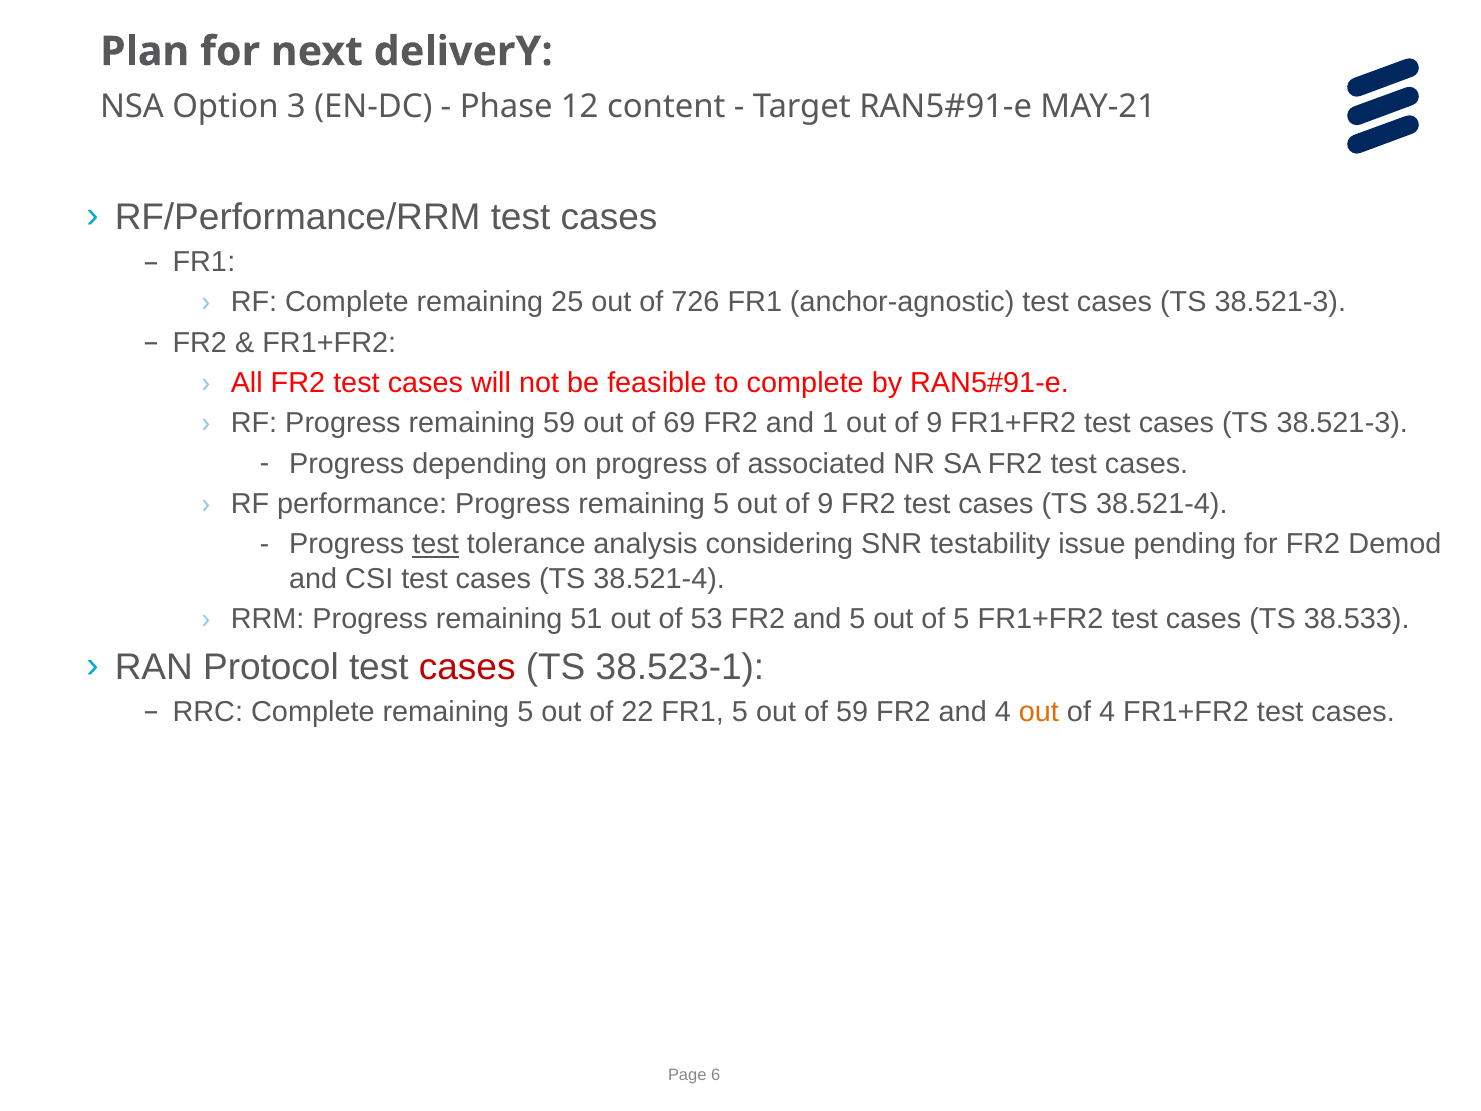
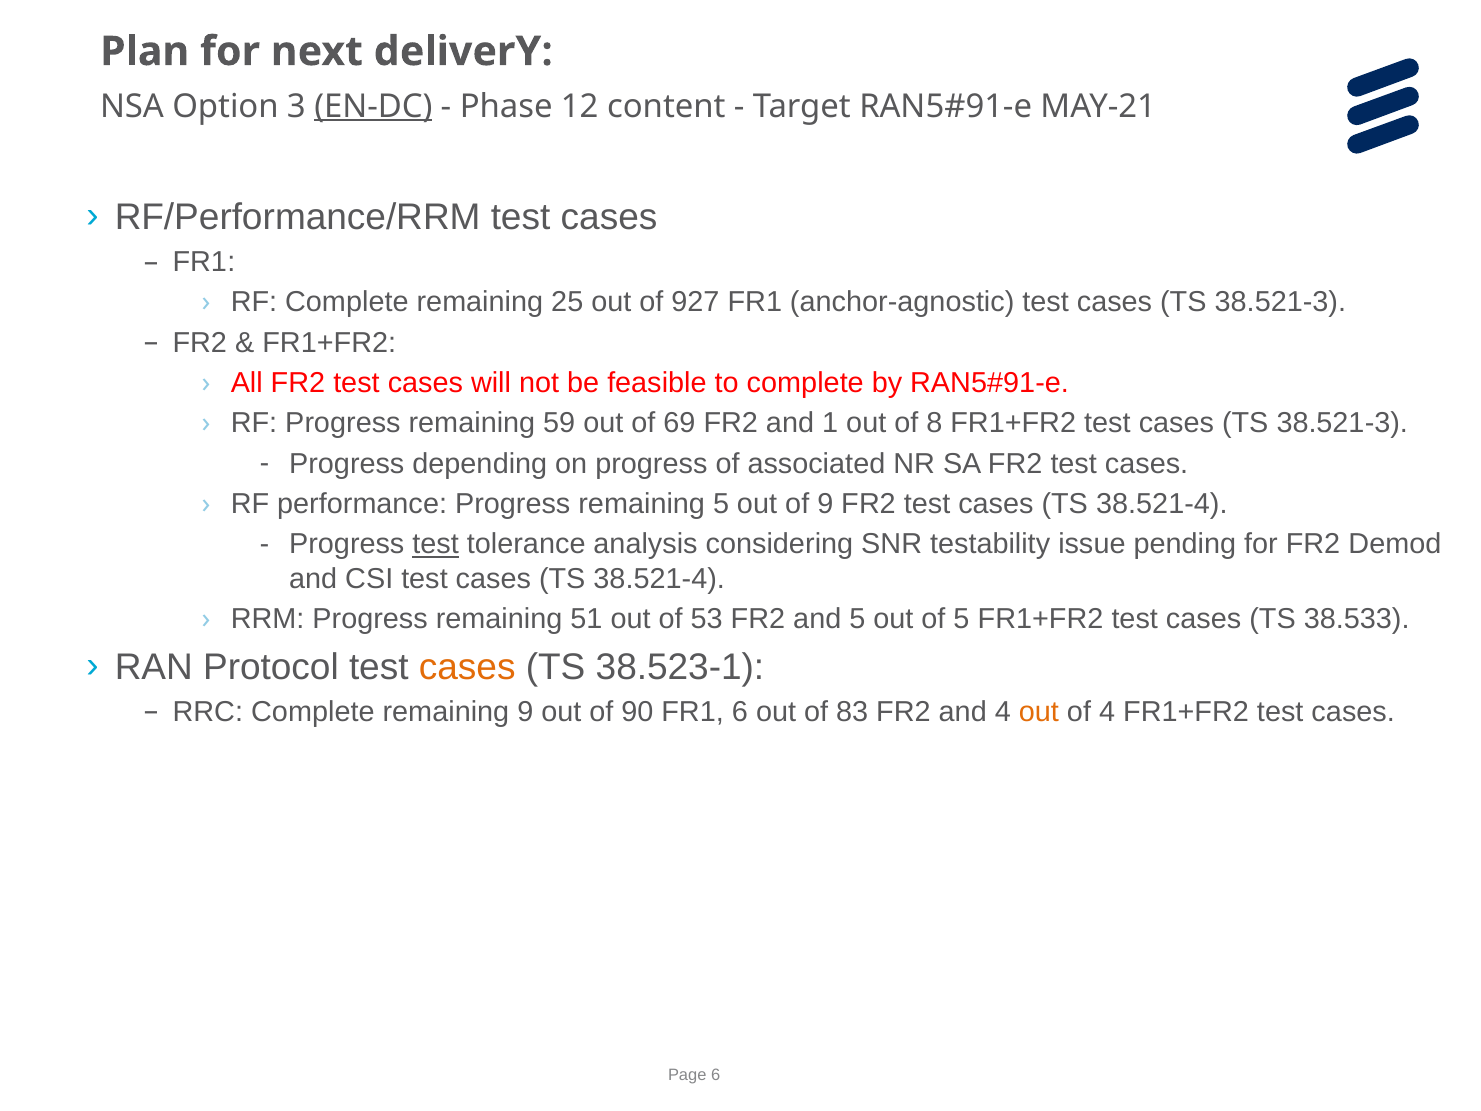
EN-DC underline: none -> present (373, 106)
726: 726 -> 927 (695, 302)
1 out of 9: 9 -> 8 (934, 423)
cases colour: red -> orange (467, 667)
Complete remaining 5: 5 -> 9 (525, 711)
22: 22 -> 90 (637, 711)
FR1 5: 5 -> 6 (740, 711)
of 59: 59 -> 83 (852, 711)
